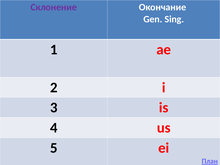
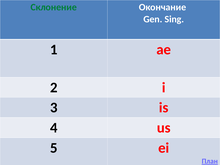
Склонение colour: purple -> green (54, 7)
